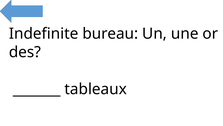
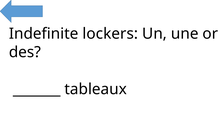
bureau: bureau -> lockers (110, 34)
